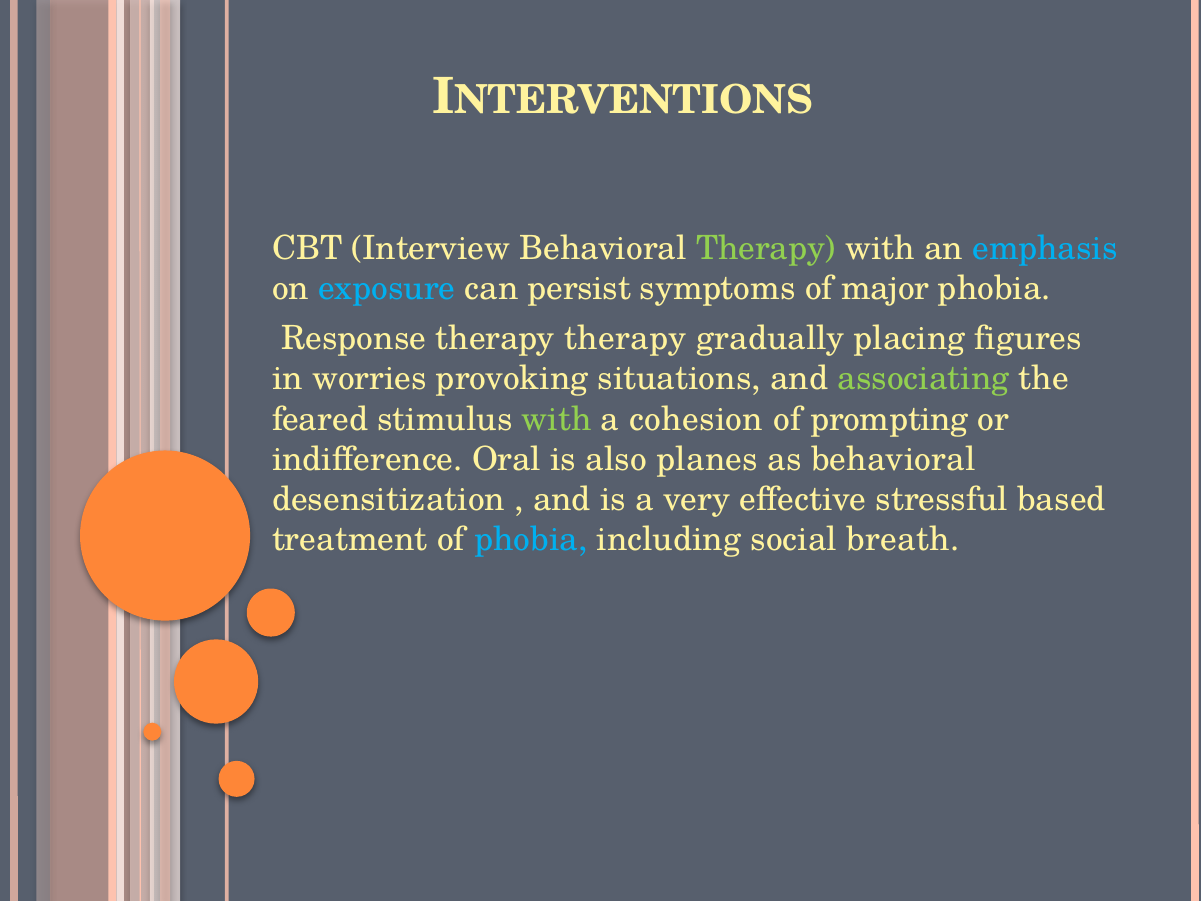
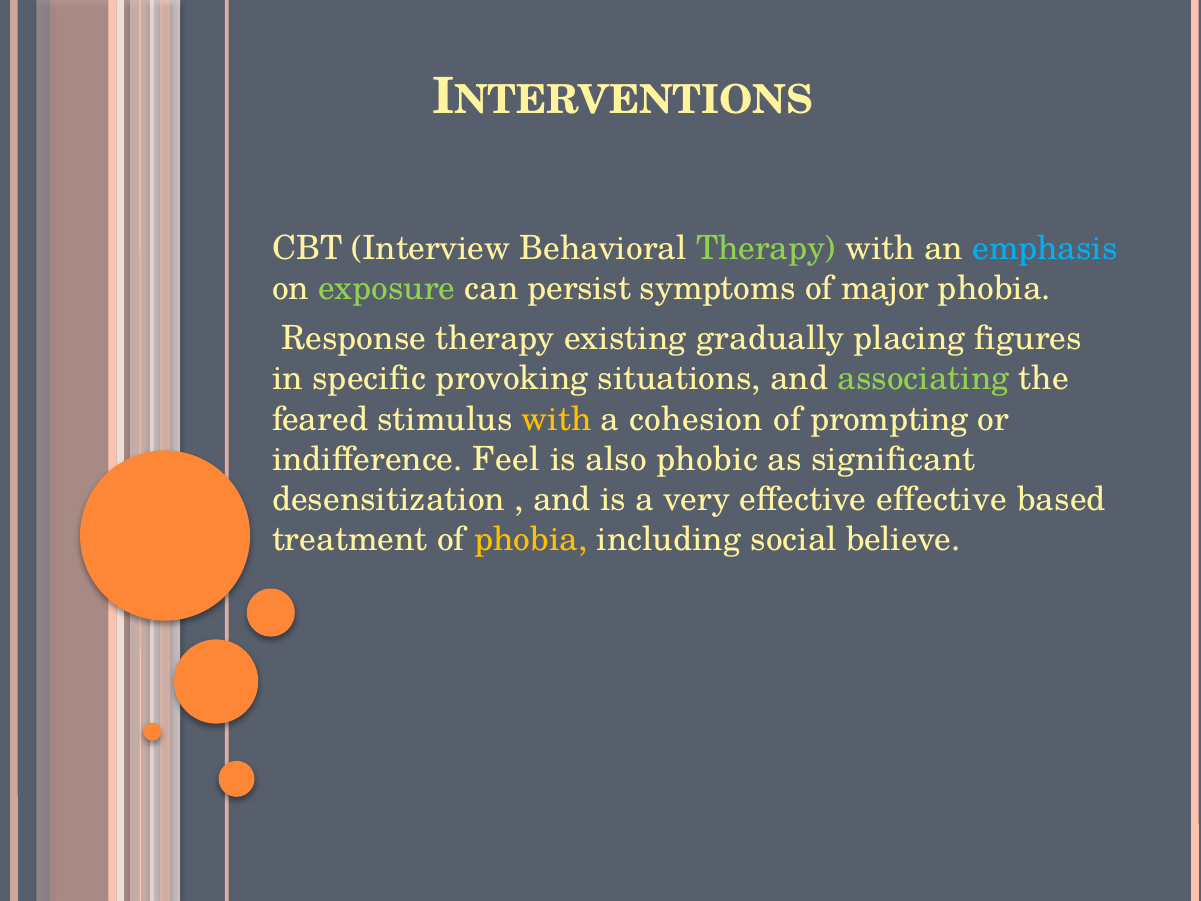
exposure colour: light blue -> light green (387, 289)
therapy therapy: therapy -> existing (625, 339)
worries: worries -> specific (369, 379)
with colour: light green -> yellow (557, 419)
Oral: Oral -> Feel (506, 459)
planes: planes -> phobic (707, 459)
as behavioral: behavioral -> significant (893, 459)
effective stressful: stressful -> effective (942, 499)
phobia colour: light blue -> yellow (531, 539)
breath: breath -> believe (903, 539)
